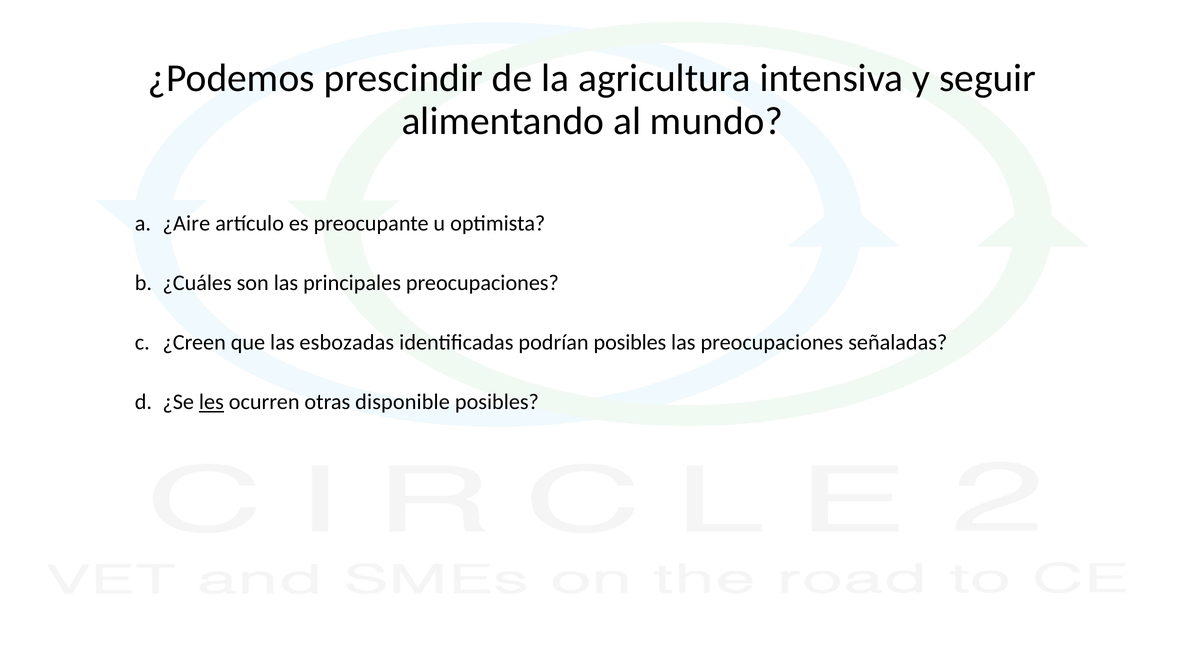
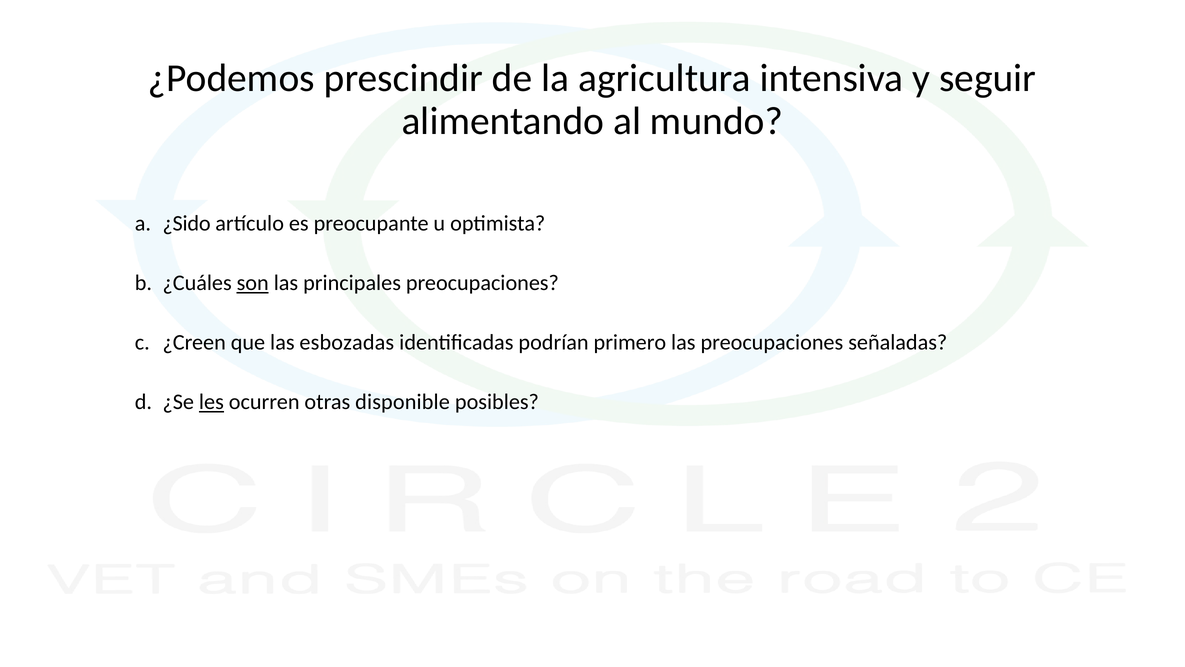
¿Aire: ¿Aire -> ¿Sido (187, 223)
son underline: none -> present (253, 283)
podrían posibles: posibles -> primero (630, 342)
